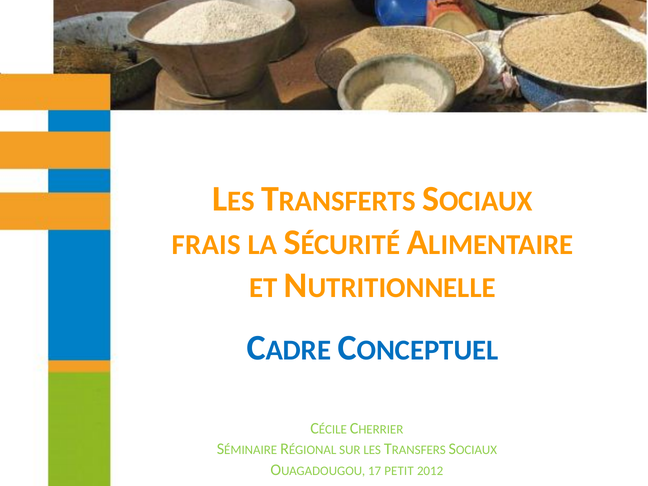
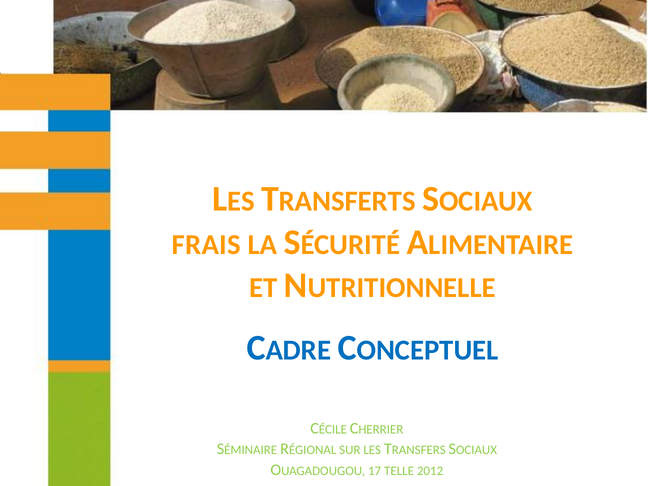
PETIT: PETIT -> TELLE (399, 471)
